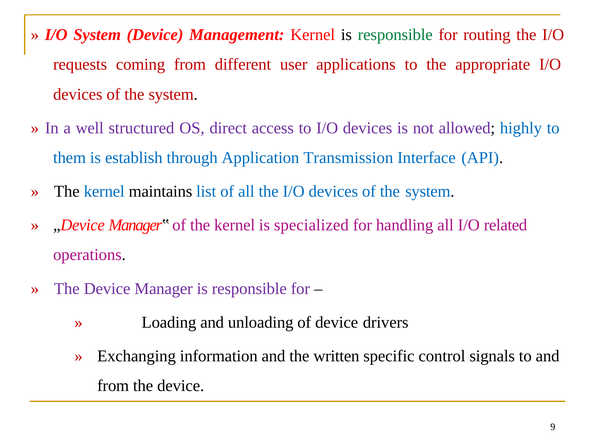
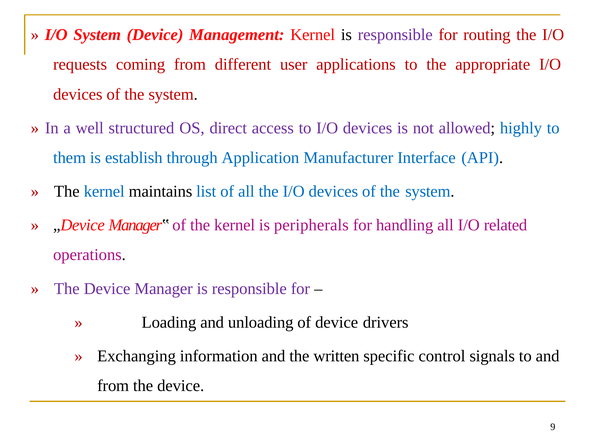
responsible colour: green -> purple (395, 35)
Transmission: Transmission -> Manufacturer (348, 158)
specialized: specialized -> peripherals (311, 225)
